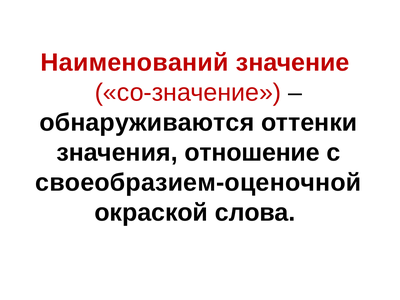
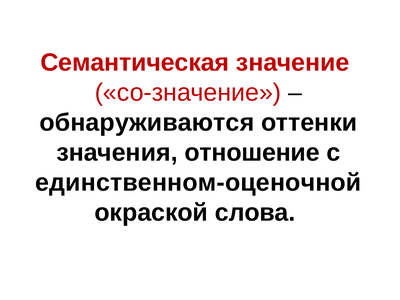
Наименований: Наименований -> Семантическая (135, 63)
своеобразием-оценочной: своеобразием-оценочной -> единственном-оценочной (198, 183)
